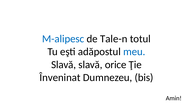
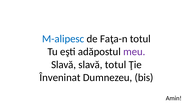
Tale-n: Tale-n -> Faţa-n (114, 39)
meu colour: blue -> purple (134, 51)
slavă orice: orice -> totul (116, 64)
